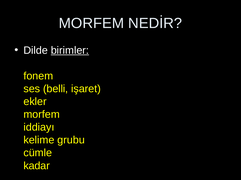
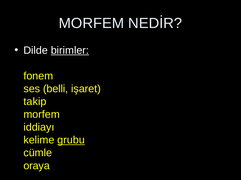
ekler: ekler -> takip (35, 102)
grubu underline: none -> present (71, 141)
kadar: kadar -> oraya (37, 166)
